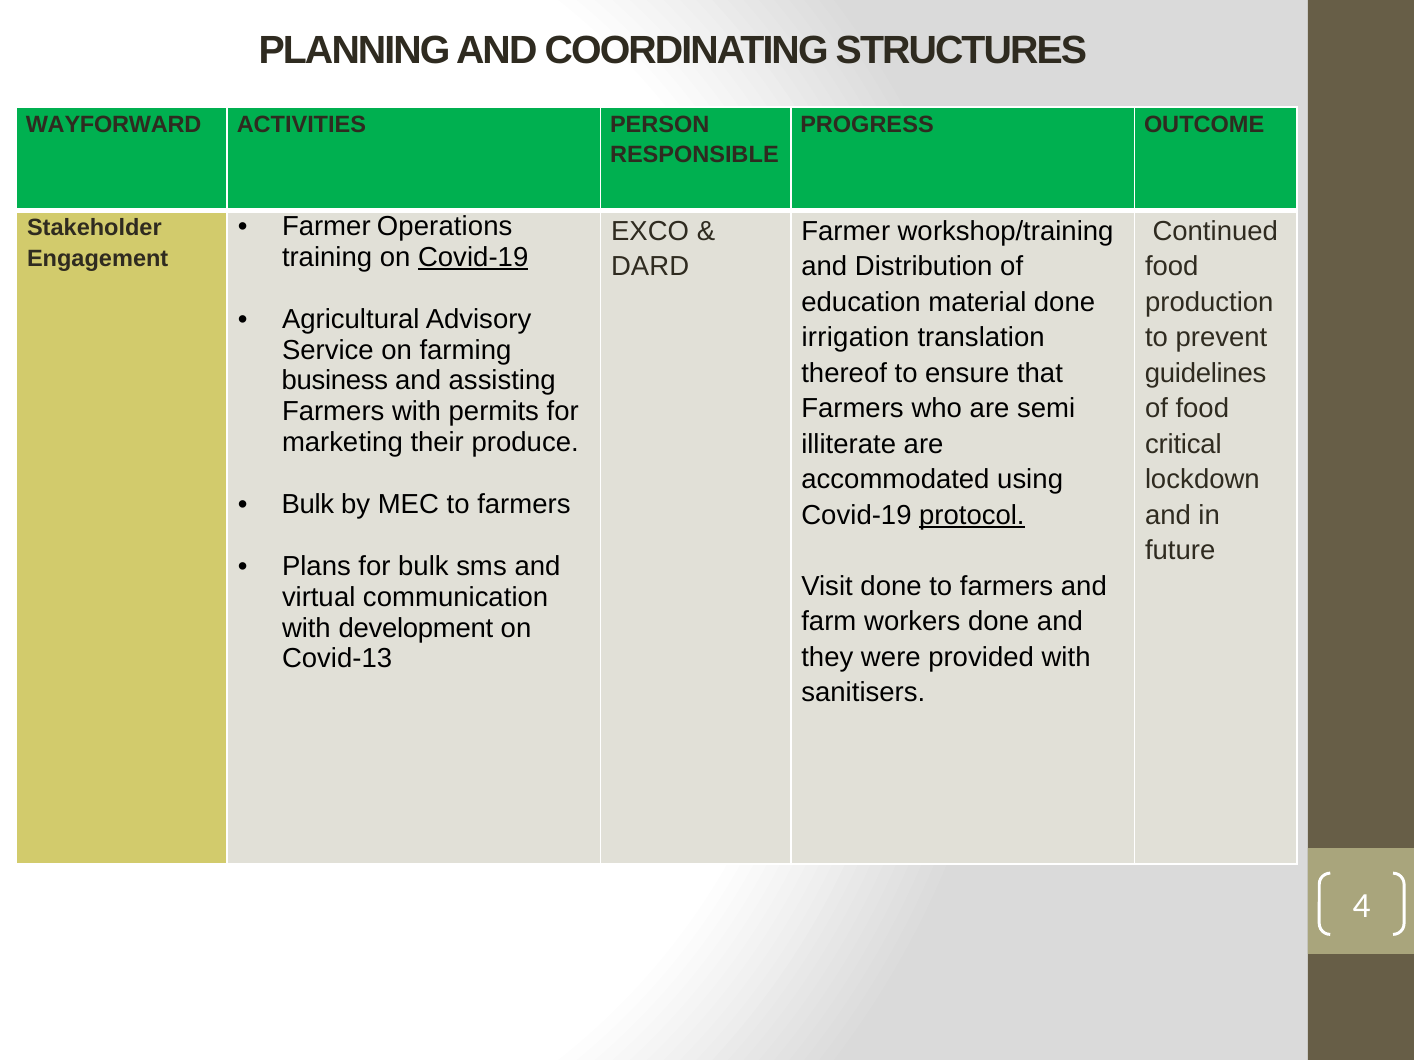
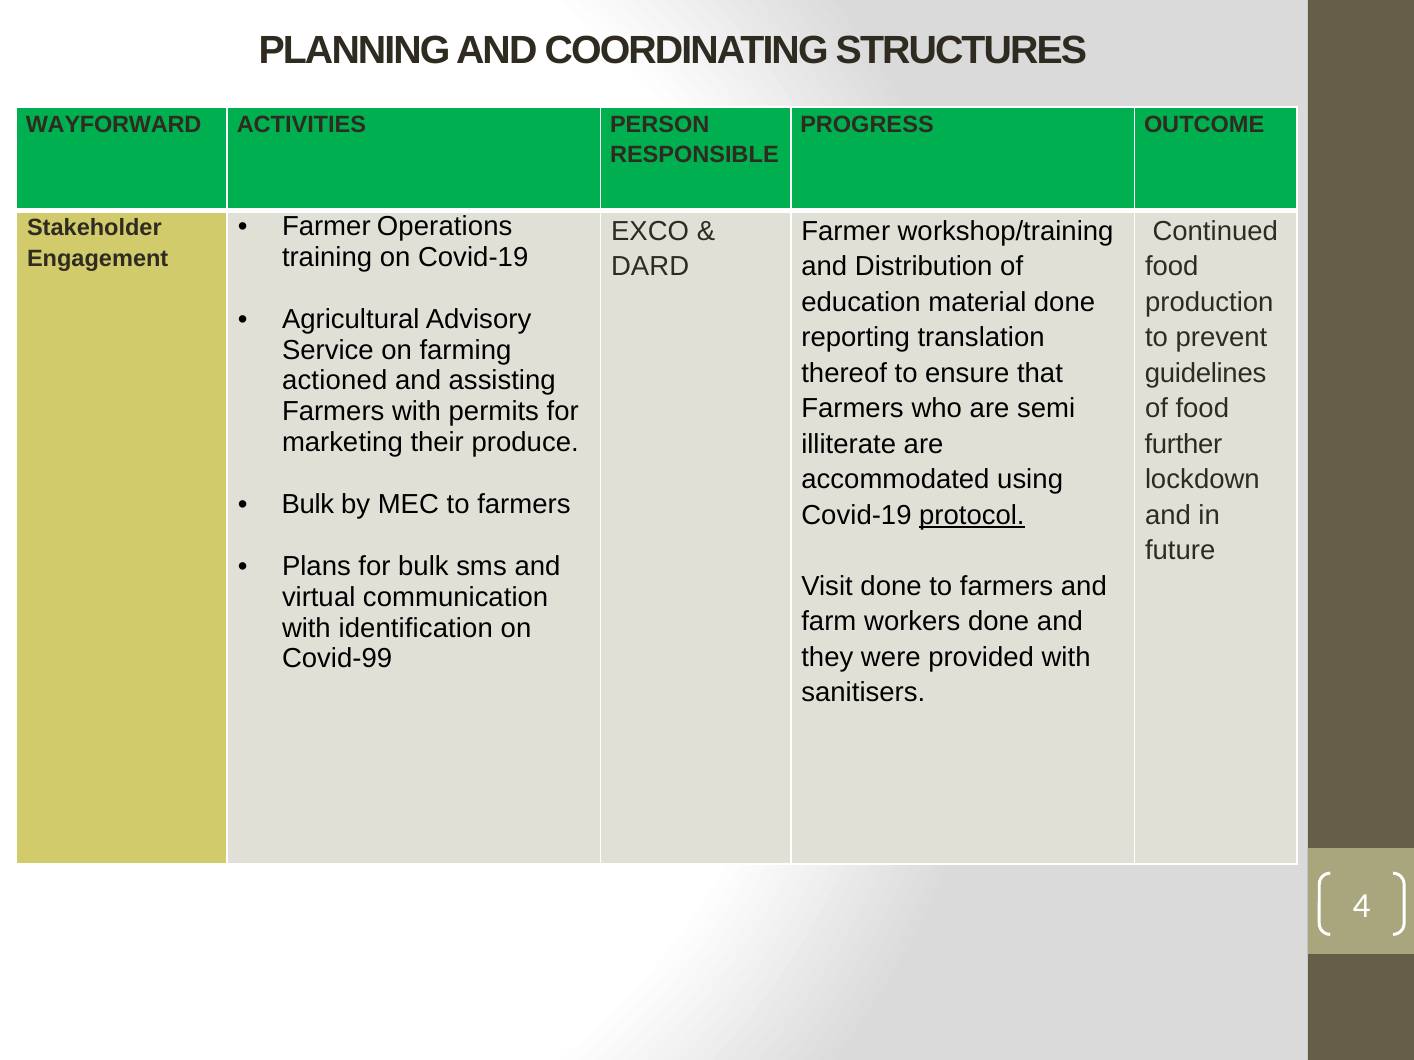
Covid-19 underline: present -> none (473, 257)
irrigation: irrigation -> reporting (856, 338)
business: business -> actioned (335, 381)
critical: critical -> further (1183, 444)
development: development -> identification (416, 628)
Covid-13: Covid-13 -> Covid-99 (337, 659)
